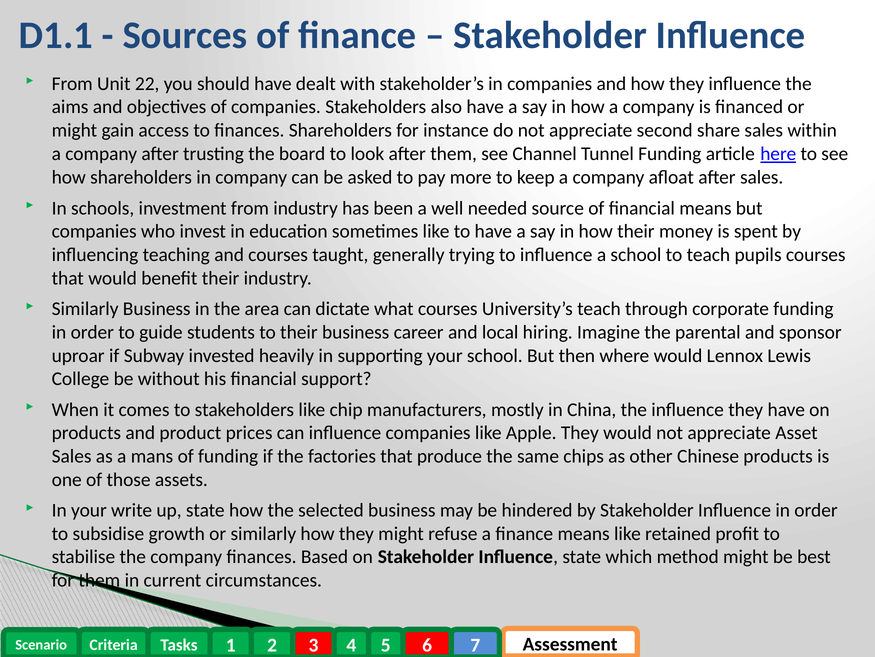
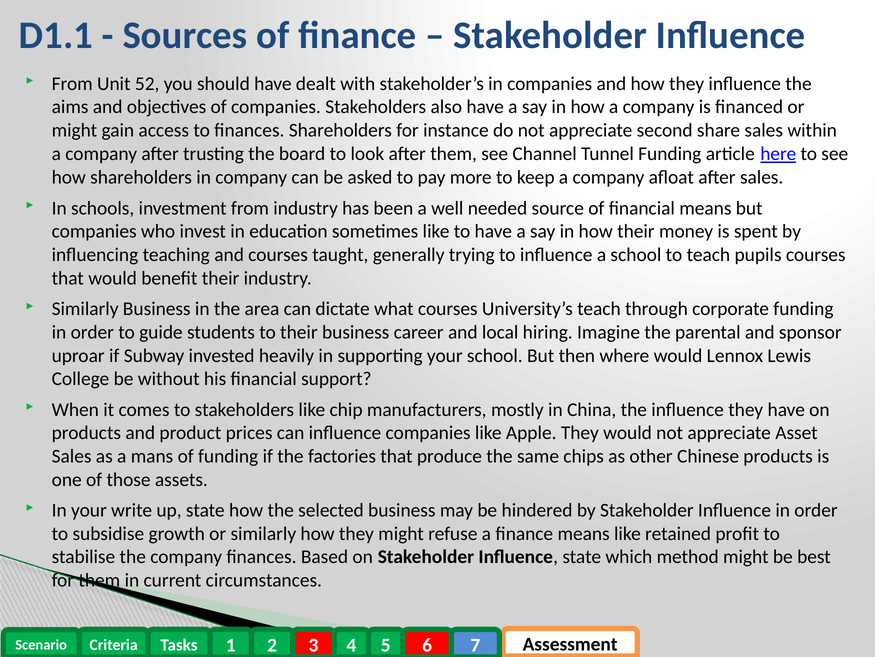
22: 22 -> 52 (147, 84)
